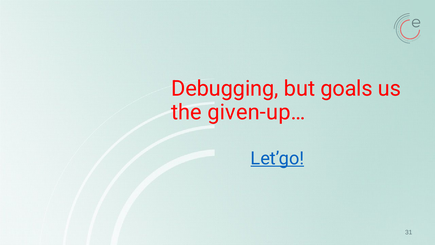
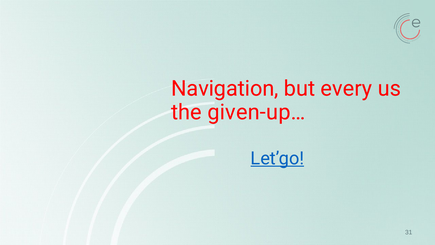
Debugging: Debugging -> Navigation (225, 89)
goals: goals -> every (346, 89)
